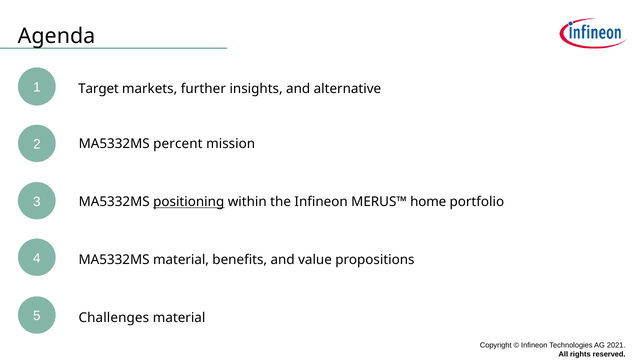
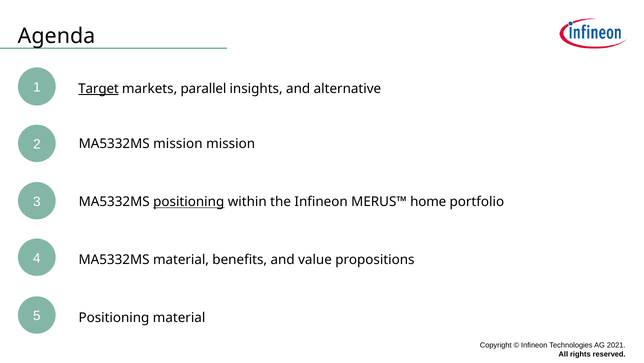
Target underline: none -> present (99, 88)
further: further -> parallel (203, 88)
MA5332MS percent: percent -> mission (178, 144)
5 Challenges: Challenges -> Positioning (114, 317)
